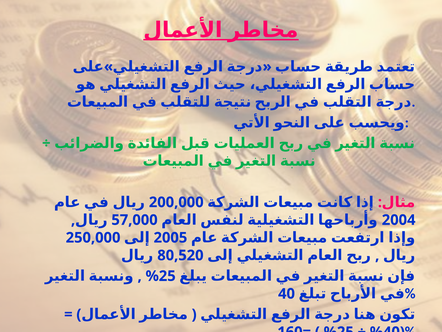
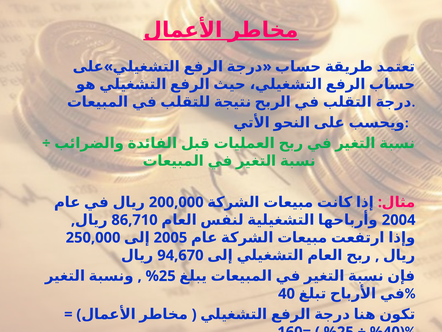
57,000: 57,000 -> 86,710 (135, 220)
80,520: 80,520 -> 94,670 (180, 255)
